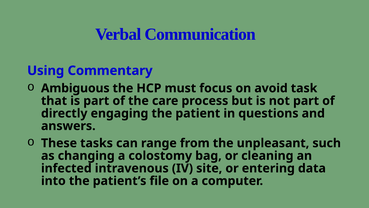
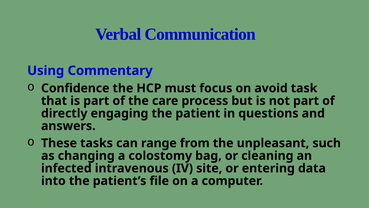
Ambiguous: Ambiguous -> Confidence (75, 88)
